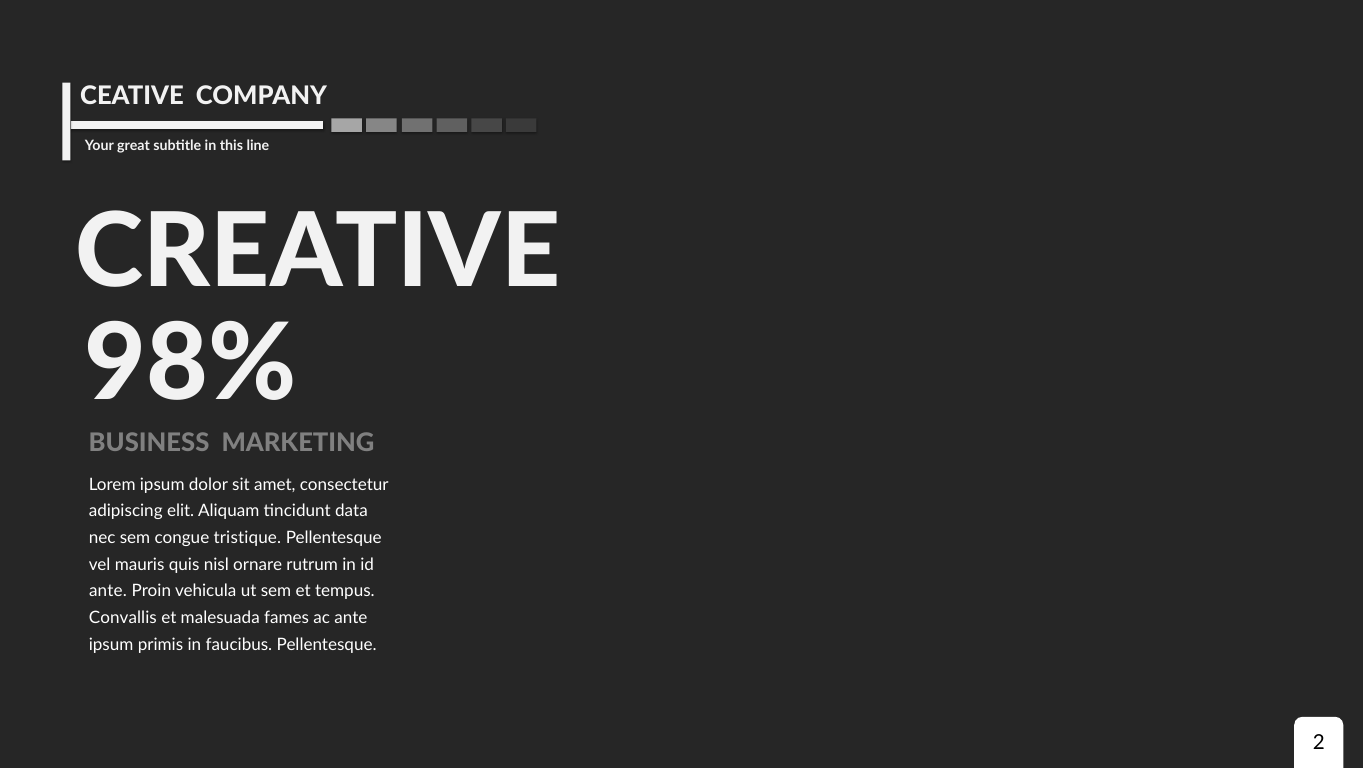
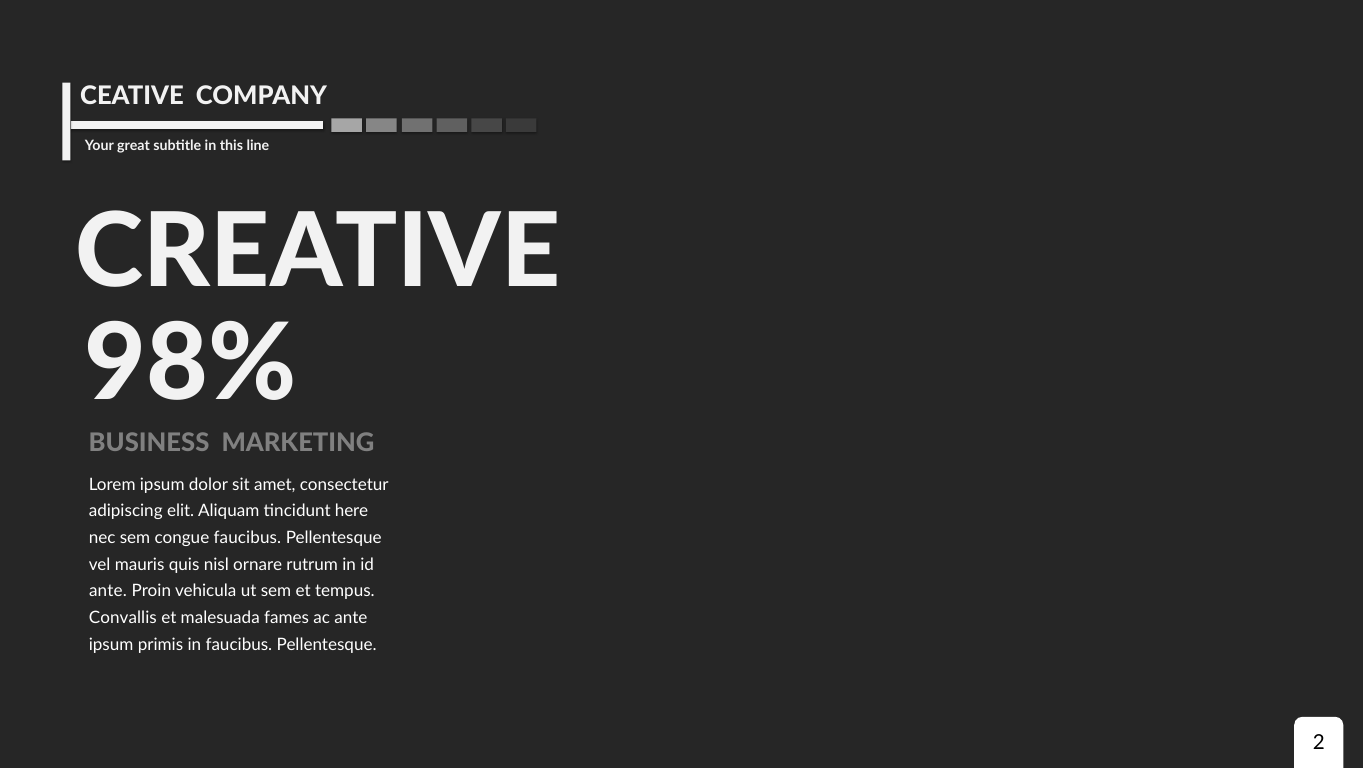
data: data -> here (352, 512)
congue tristique: tristique -> faucibus (247, 538)
